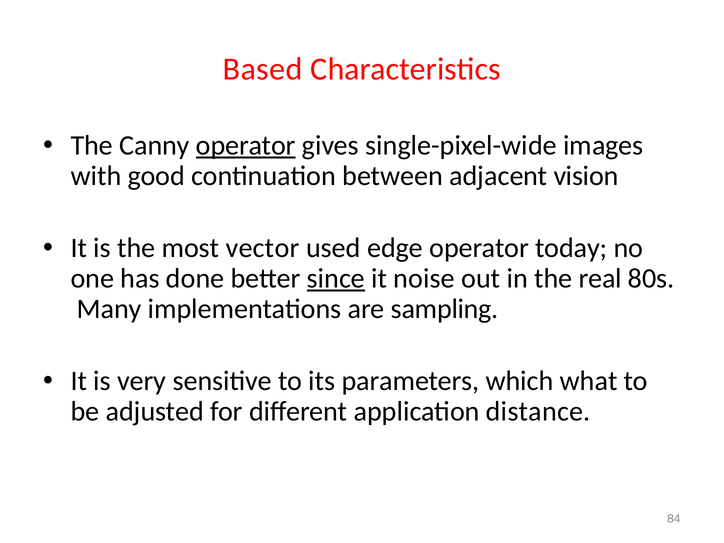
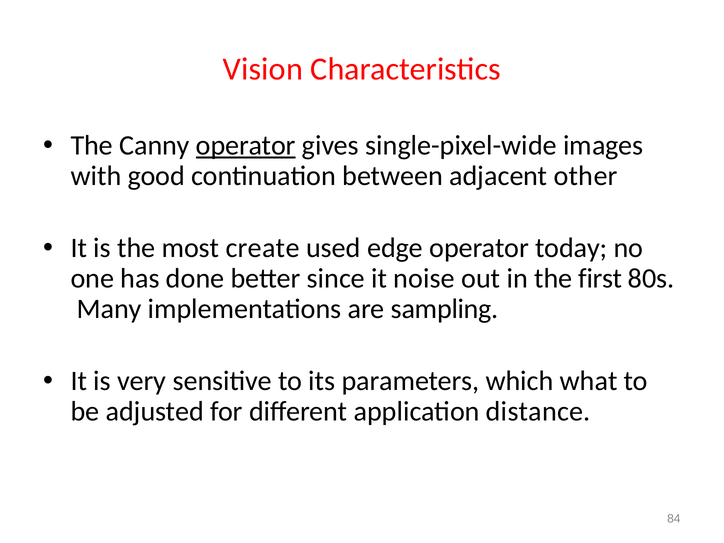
Based: Based -> Vision (263, 69)
vision: vision -> other (586, 176)
vector: vector -> create (263, 248)
since underline: present -> none (336, 278)
real: real -> first (600, 278)
